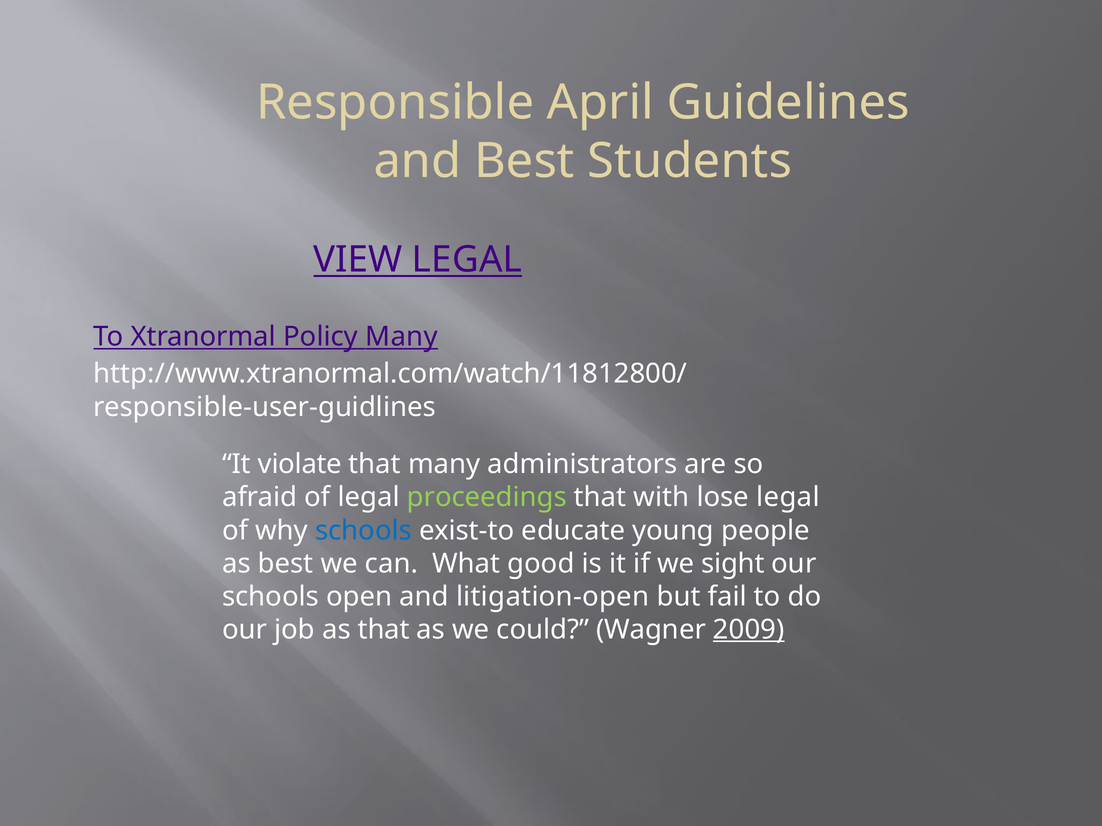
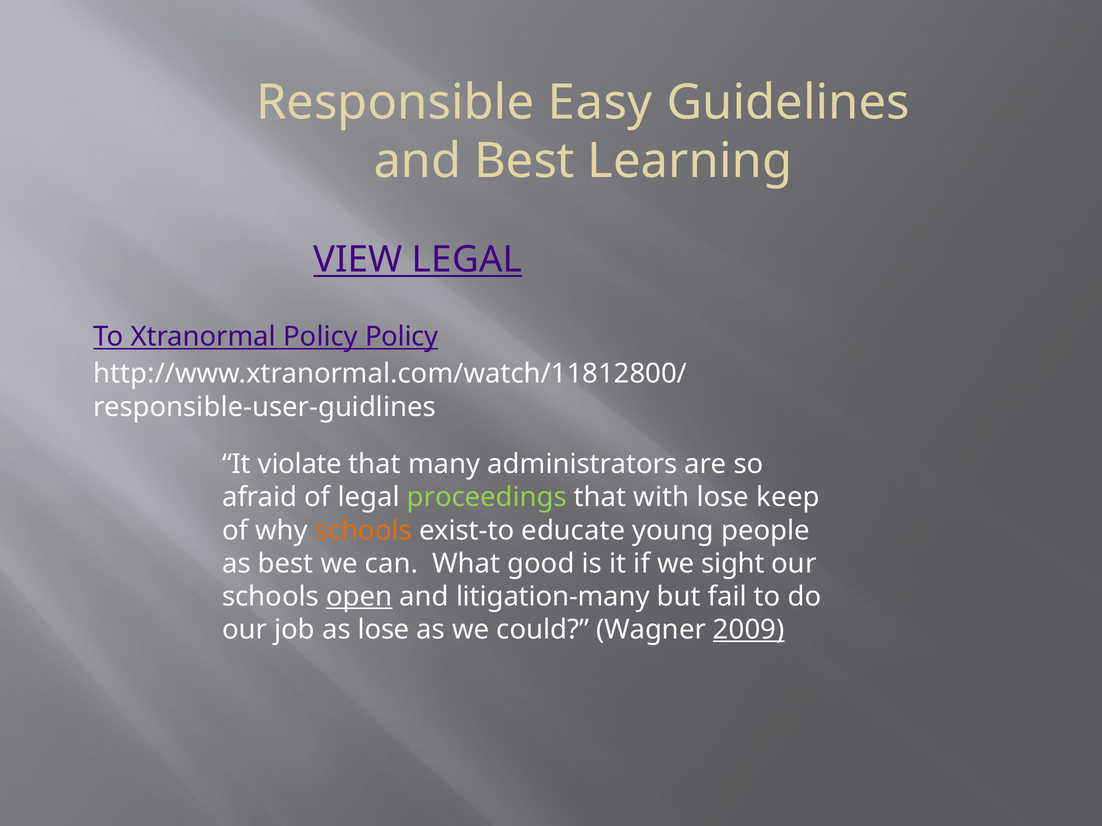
April: April -> Easy (600, 102)
Students: Students -> Learning (690, 161)
Policy Many: Many -> Policy (402, 337)
lose legal: legal -> keep (788, 498)
schools colour: blue -> orange (364, 531)
open underline: none -> present (359, 597)
litigation-open: litigation-open -> litigation-many (553, 597)
as that: that -> lose (384, 630)
